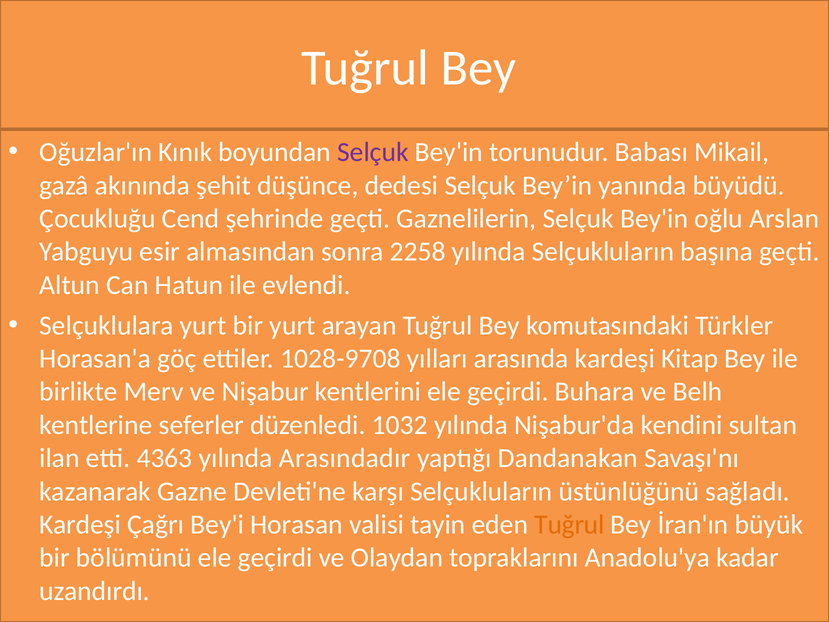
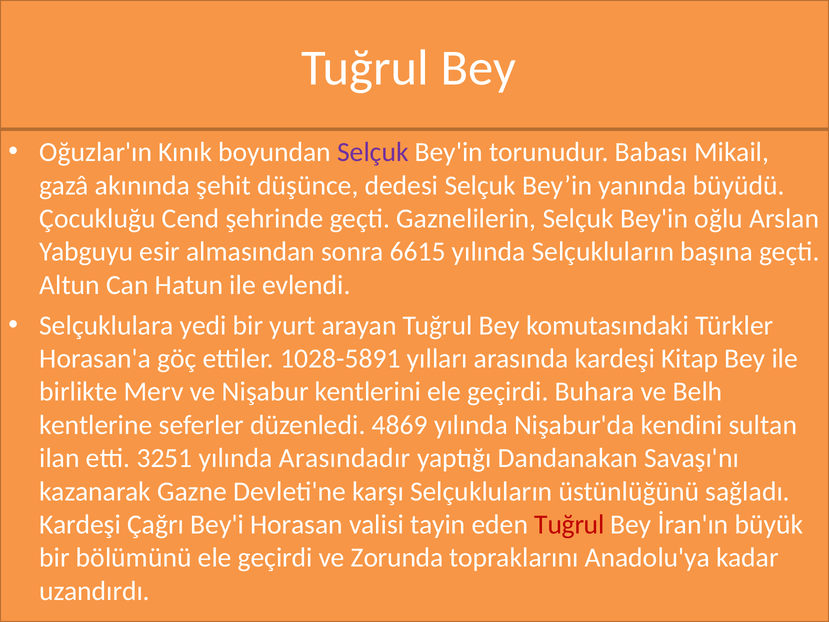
2258: 2258 -> 6615 (418, 252)
Selçuklulara yurt: yurt -> yedi (203, 325)
1028-9708: 1028-9708 -> 1028-5891 (340, 359)
1032: 1032 -> 4869 (400, 425)
4363: 4363 -> 3251 (164, 458)
Tuğrul colour: orange -> red (569, 524)
Olaydan: Olaydan -> Zorunda (397, 558)
